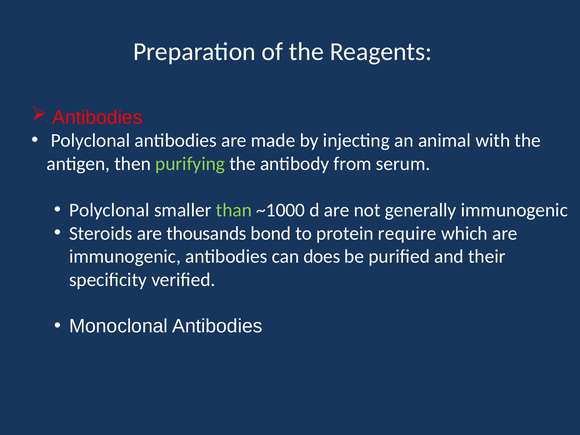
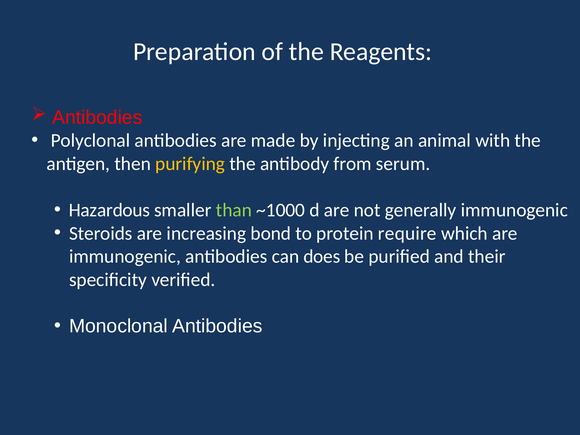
purifying colour: light green -> yellow (190, 164)
Polyclonal: Polyclonal -> Hazardous (109, 210)
thousands: thousands -> increasing (206, 233)
